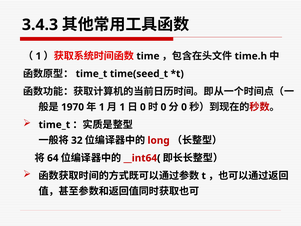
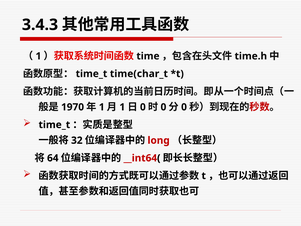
time(seed_t: time(seed_t -> time(char_t (139, 74)
